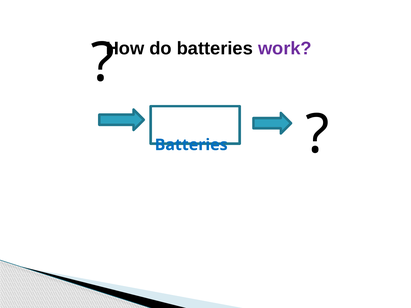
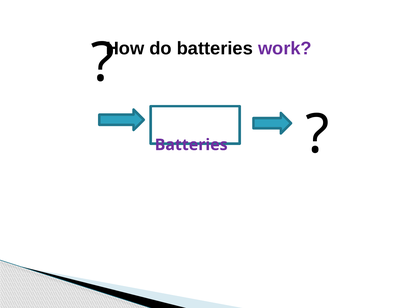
Batteries colour: blue -> purple (191, 145)
